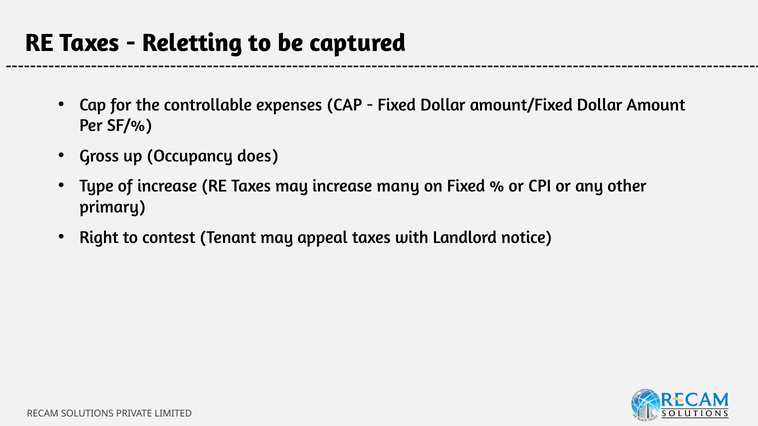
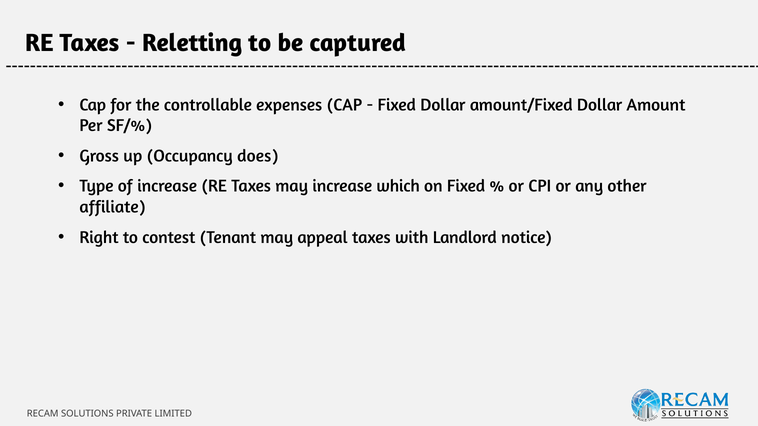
many: many -> which (398, 186)
primary: primary -> affiliate (112, 207)
